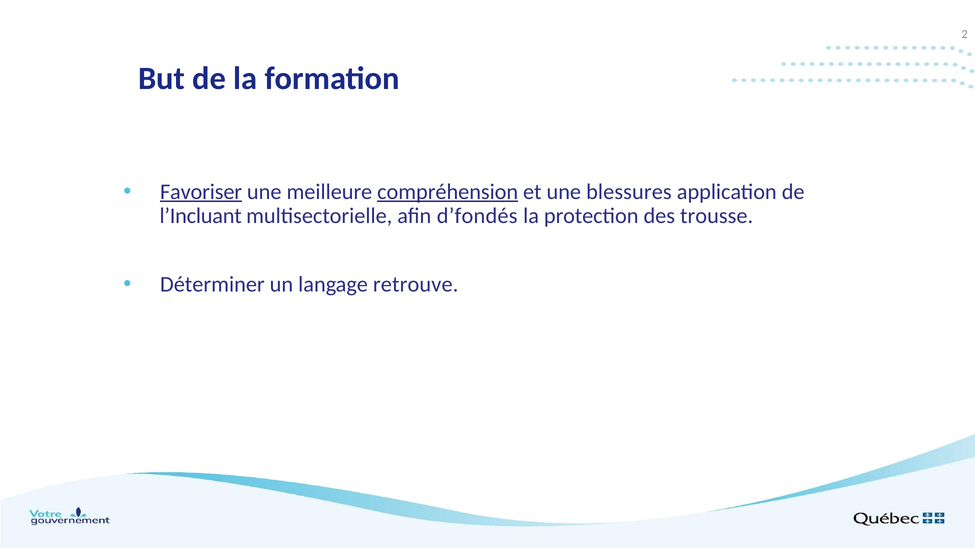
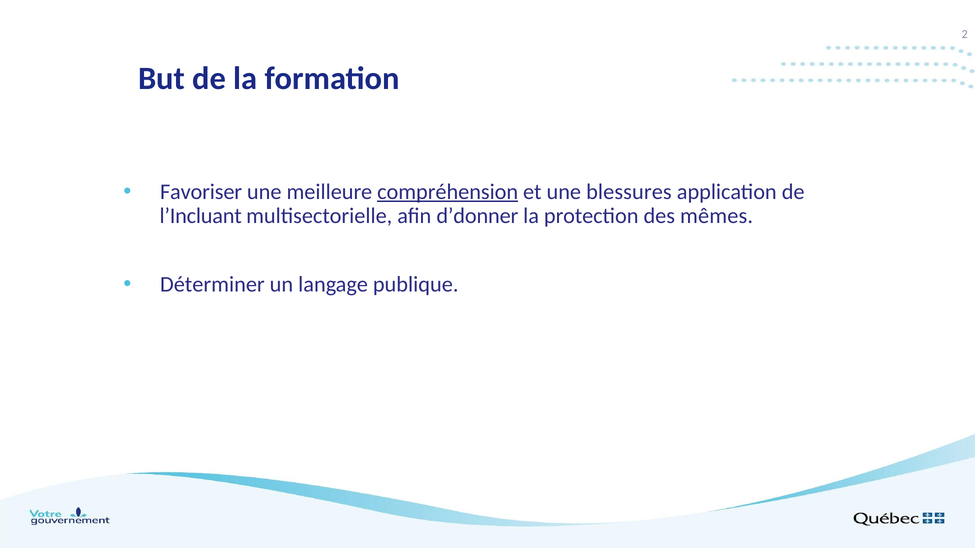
Favoriser underline: present -> none (201, 192)
d’fondés: d’fondés -> d’donner (477, 216)
trousse: trousse -> mêmes (717, 216)
retrouve: retrouve -> publique (416, 285)
